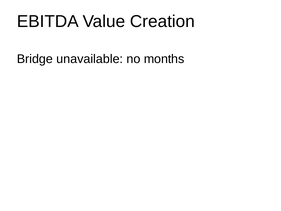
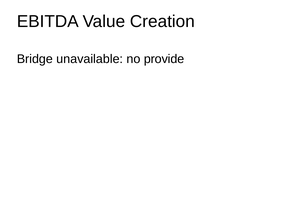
months: months -> provide (164, 59)
